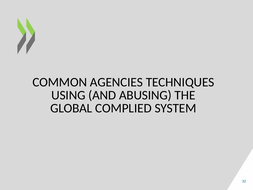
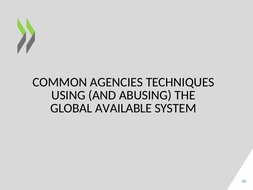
COMPLIED: COMPLIED -> AVAILABLE (123, 108)
